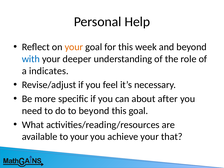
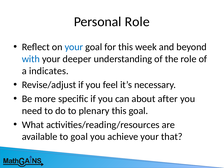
Personal Help: Help -> Role (137, 22)
your colour: orange -> blue (74, 47)
to beyond: beyond -> plenary (94, 111)
to your: your -> goal (79, 137)
